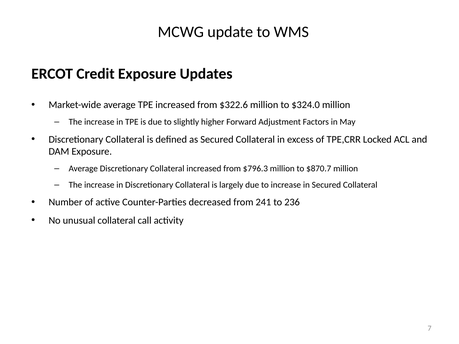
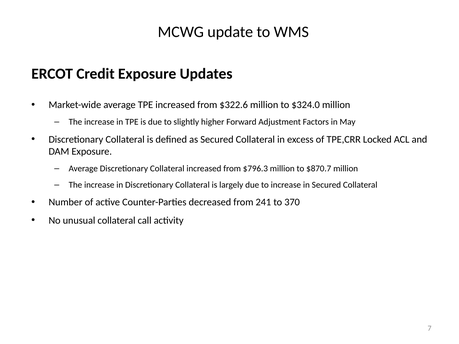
236: 236 -> 370 (292, 202)
